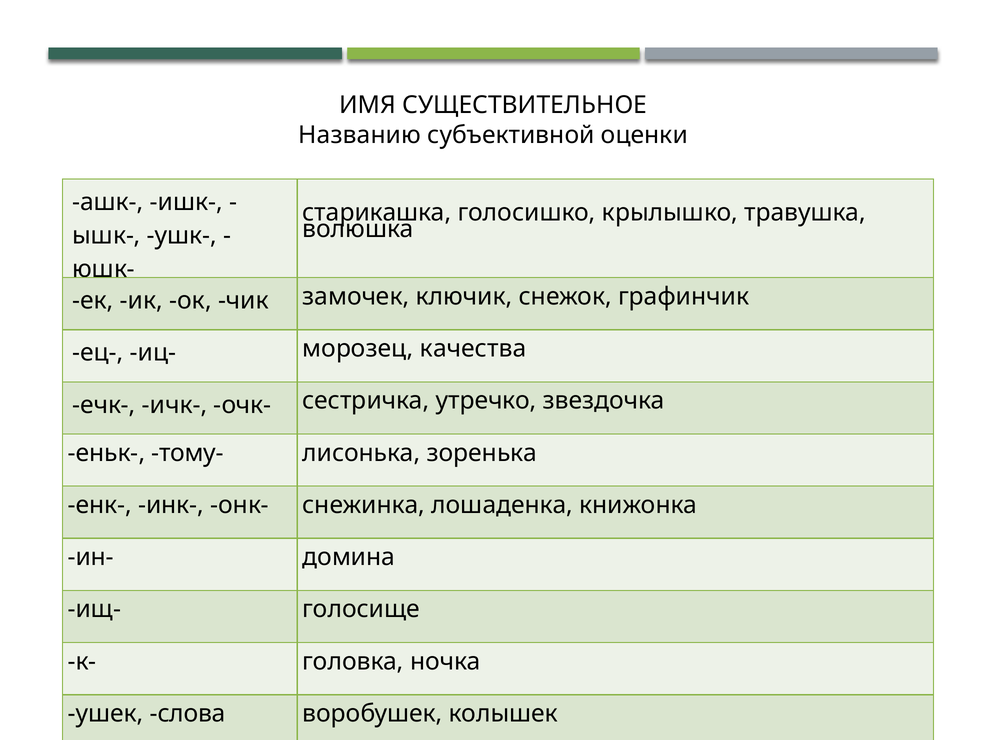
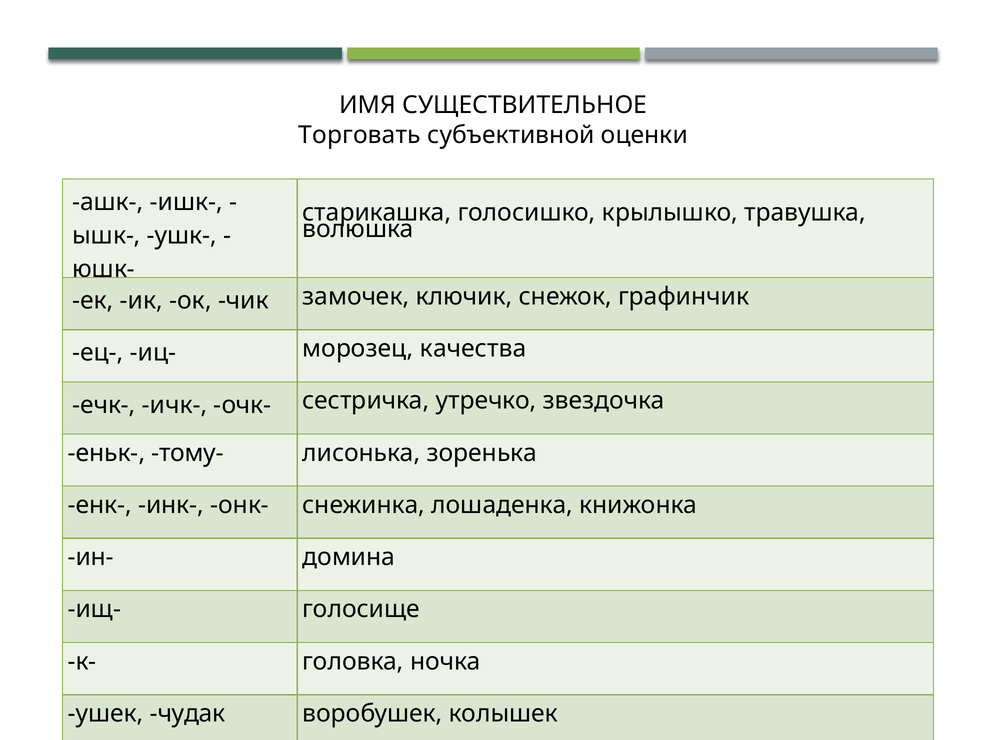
Названию: Названию -> Торговать (360, 135)
слова: слова -> чудак (188, 714)
